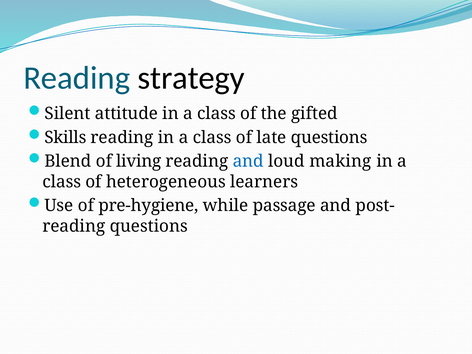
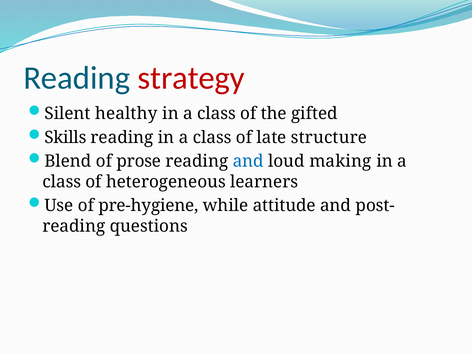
strategy colour: black -> red (191, 78)
attitude: attitude -> healthy (126, 114)
late questions: questions -> structure (329, 137)
living: living -> prose (139, 161)
passage: passage -> attitude (284, 206)
